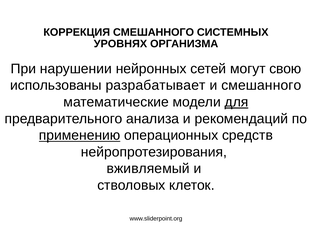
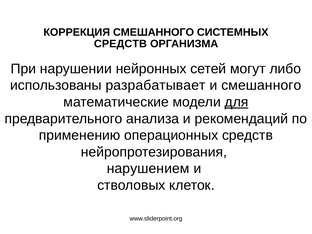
УРОВНЯХ: УРОВНЯХ -> СРЕДСТВ (120, 44)
свою: свою -> либо (285, 69)
применению underline: present -> none (80, 135)
вживляемый: вживляемый -> нарушением (148, 169)
